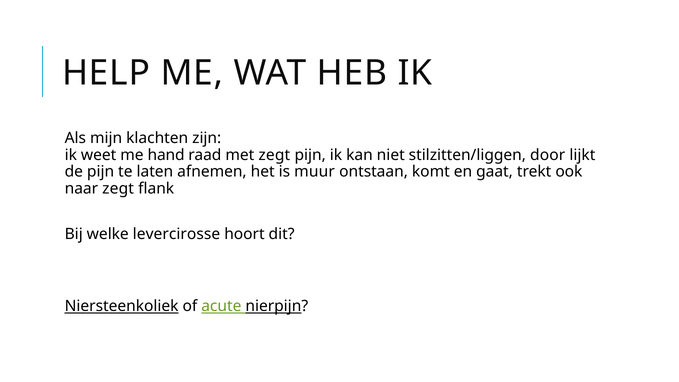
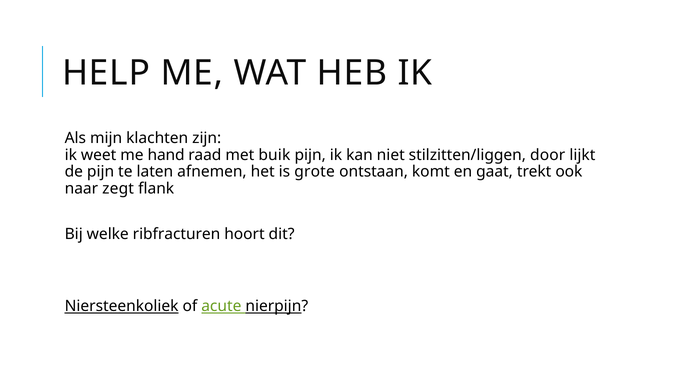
met zegt: zegt -> buik (274, 155)
muur: muur -> grote (315, 172)
levercirosse: levercirosse -> ribfracturen (177, 234)
